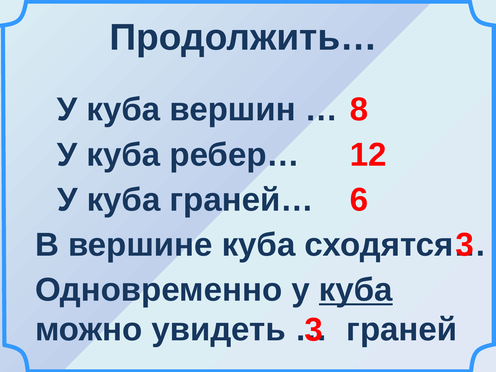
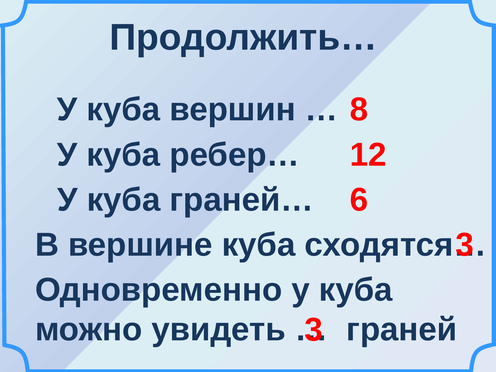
куба underline: present -> none (356, 290)
